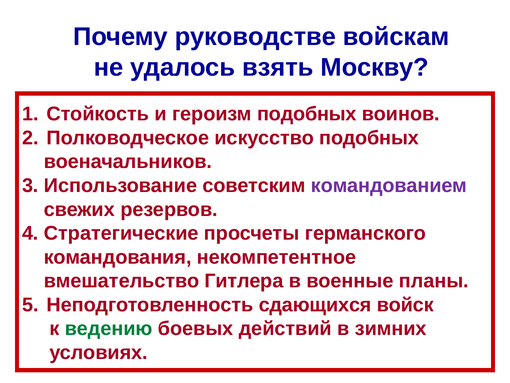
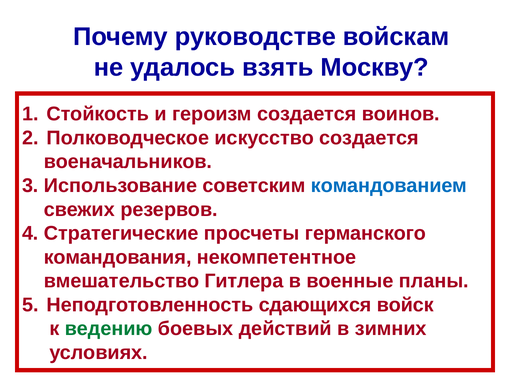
героизм подобных: подобных -> создается (307, 114)
искусство подобных: подобных -> создается (369, 138)
командованием colour: purple -> blue (389, 185)
